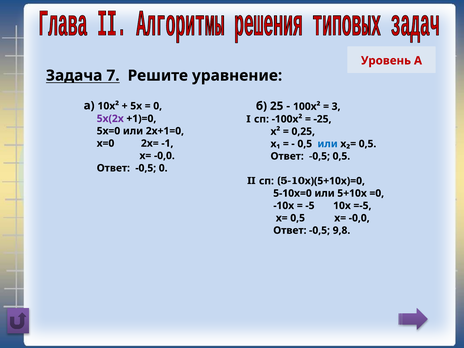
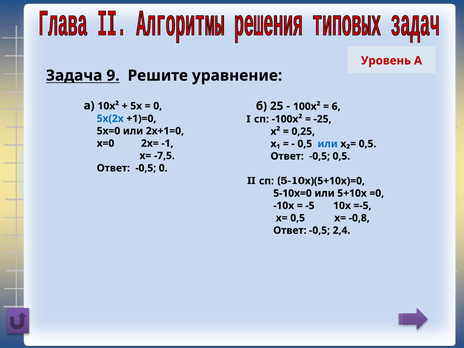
7: 7 -> 9 (113, 76)
3: 3 -> 6 (336, 106)
5х(2х colour: purple -> blue (110, 119)
-0,0: -0,0 -> -7,5 (164, 156)
-0,0: -0,0 -> -0,8 (359, 218)
9,8: 9,8 -> 2,4 (341, 230)
